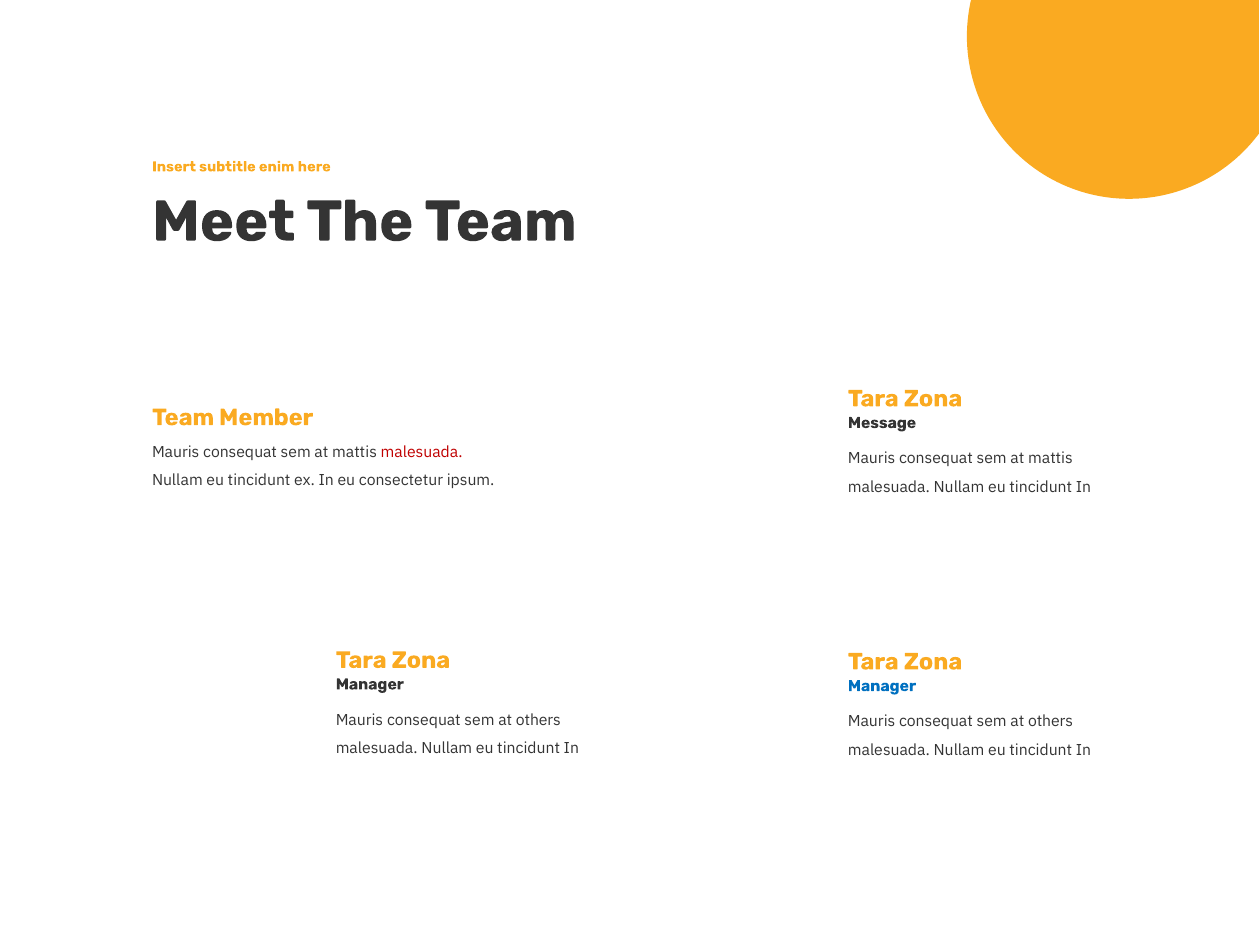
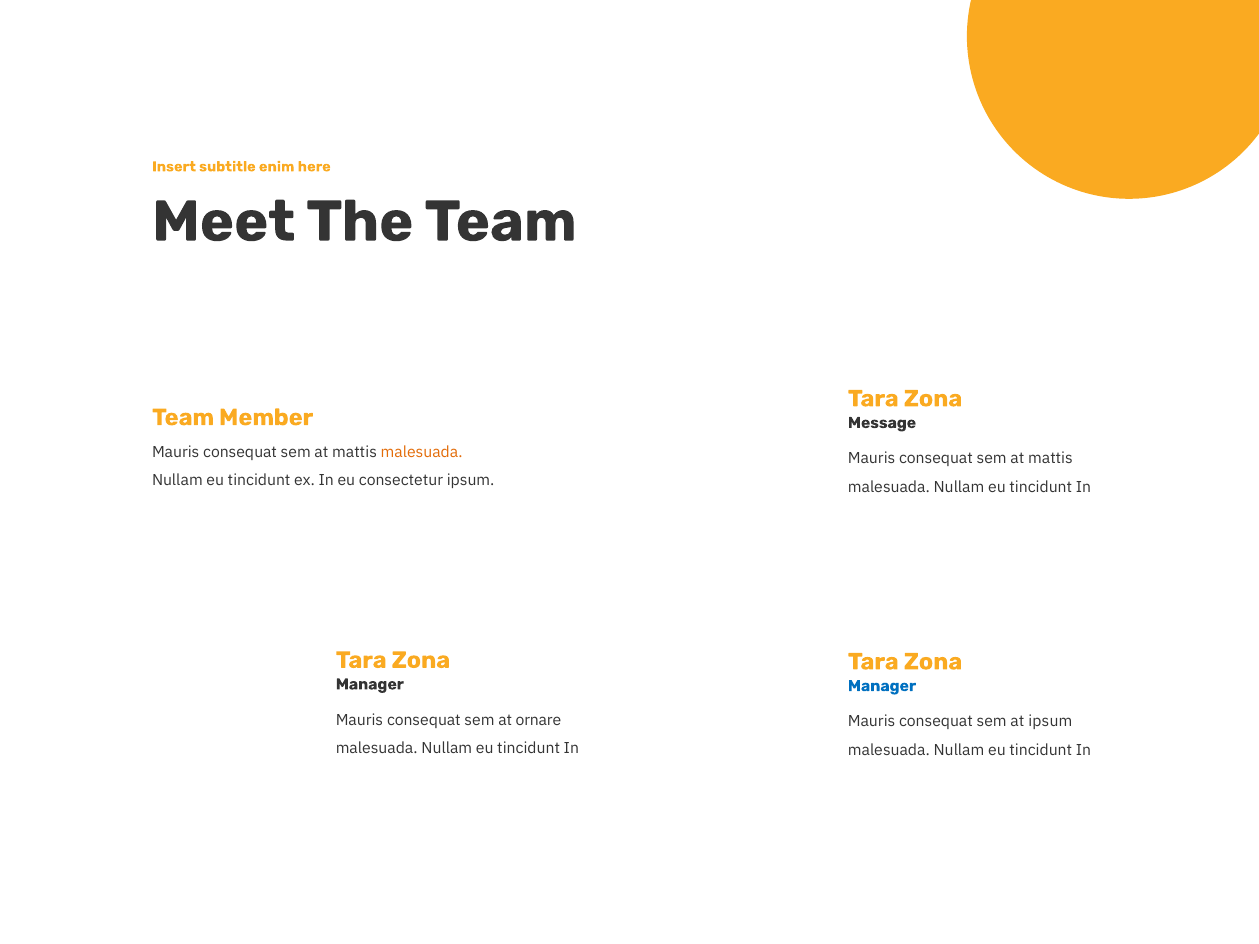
malesuada colour: red -> orange (422, 452)
others: others -> ornare (538, 720)
others: others -> ipsum (1050, 722)
